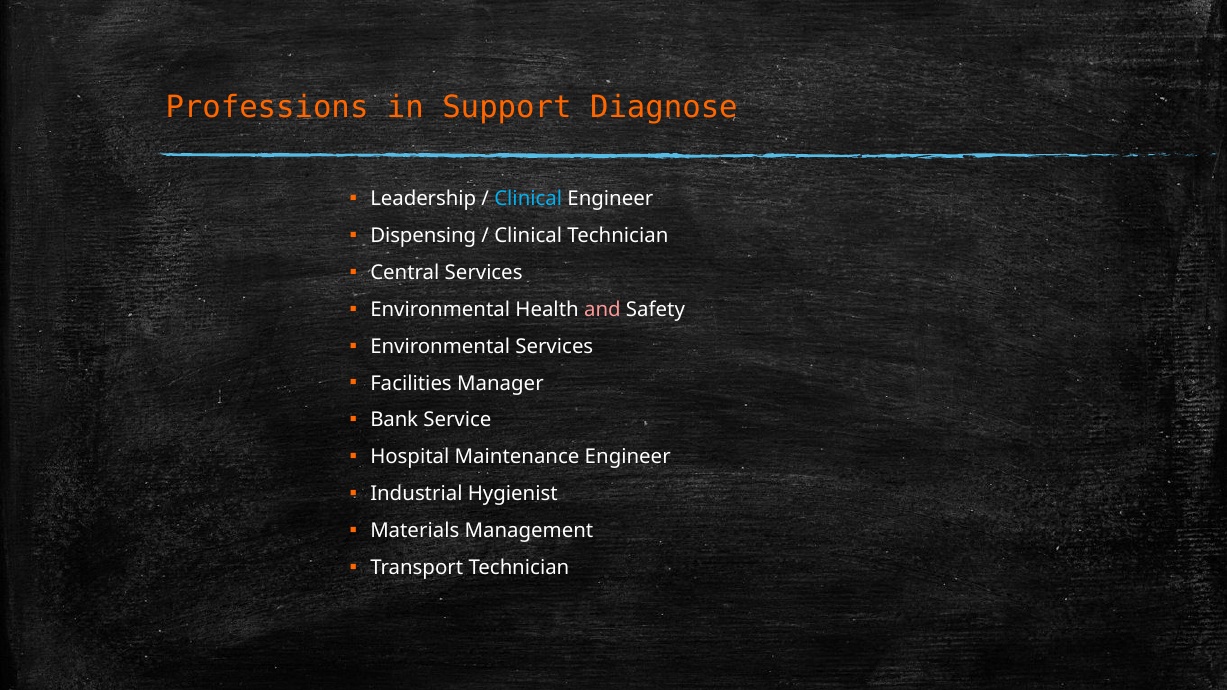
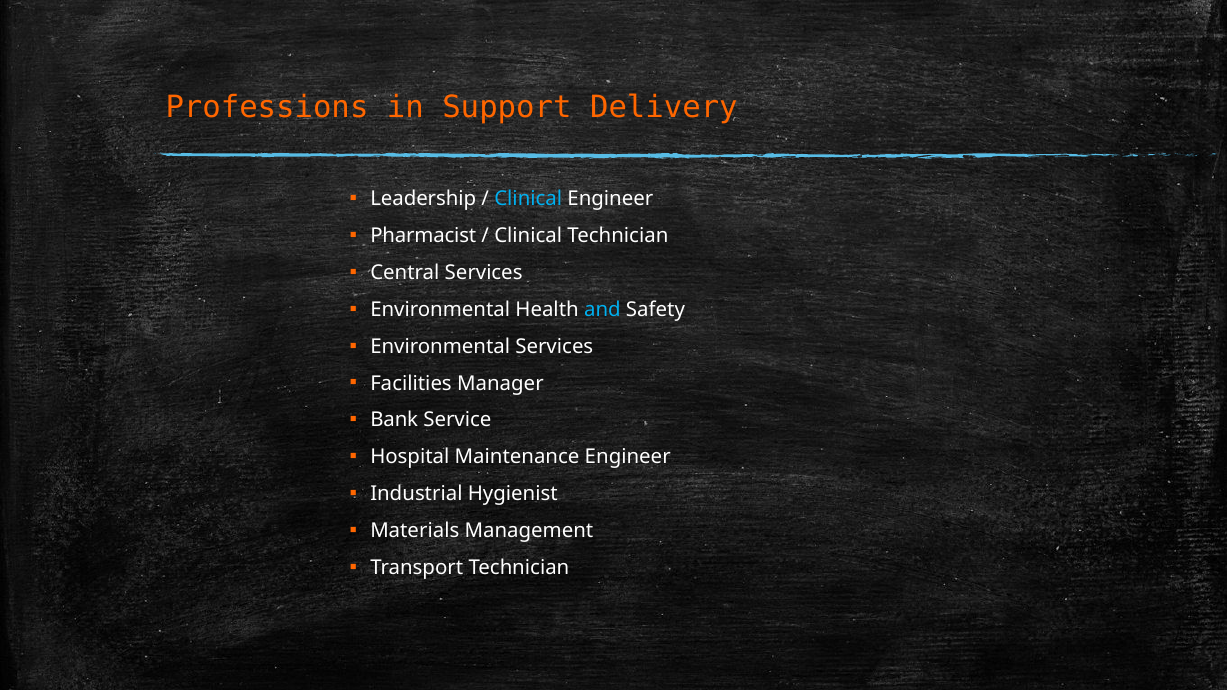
Diagnose: Diagnose -> Delivery (664, 107)
Dispensing: Dispensing -> Pharmacist (423, 236)
and colour: pink -> light blue (602, 310)
